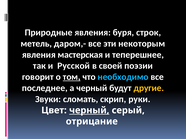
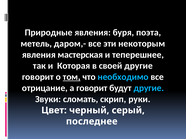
строк: строк -> поэта (149, 33)
Русской: Русской -> Которая (74, 66)
своей поэзии: поэзии -> другие (139, 66)
последнее: последнее -> отрицание (45, 88)
а черный: черный -> говорит (92, 88)
другие colour: yellow -> light blue (149, 88)
черный underline: present -> none (89, 111)
отрицание: отрицание -> последнее (92, 122)
